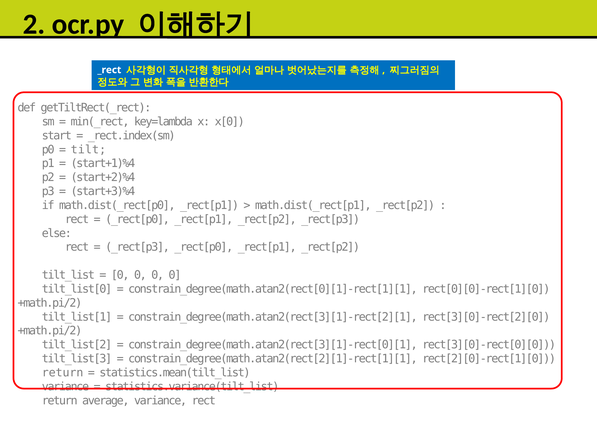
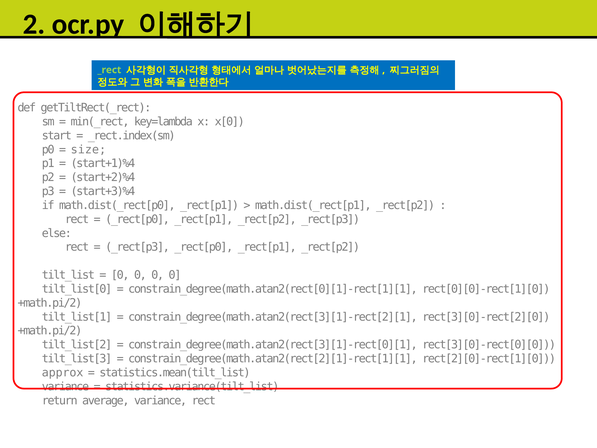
_rect colour: white -> light green (109, 70)
tilt: tilt -> size (88, 149)
return: return -> approx (63, 372)
